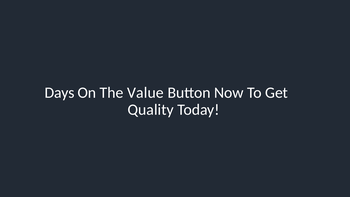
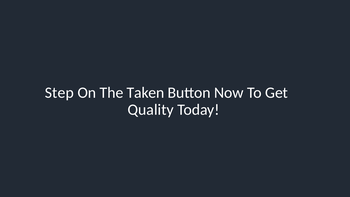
Days: Days -> Step (59, 93)
Value: Value -> Taken (146, 93)
